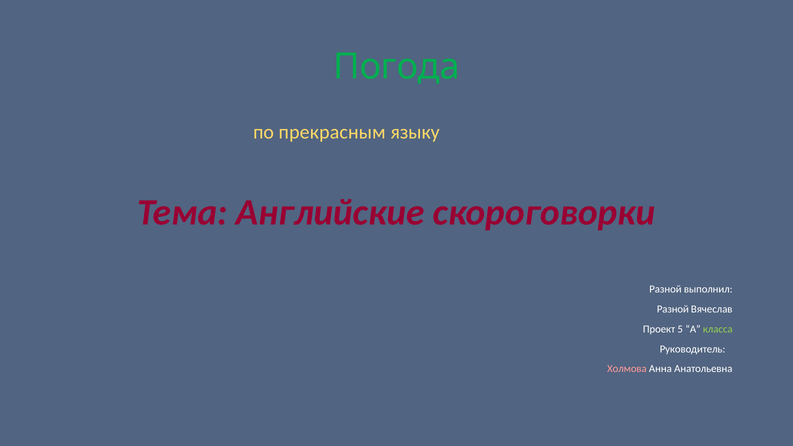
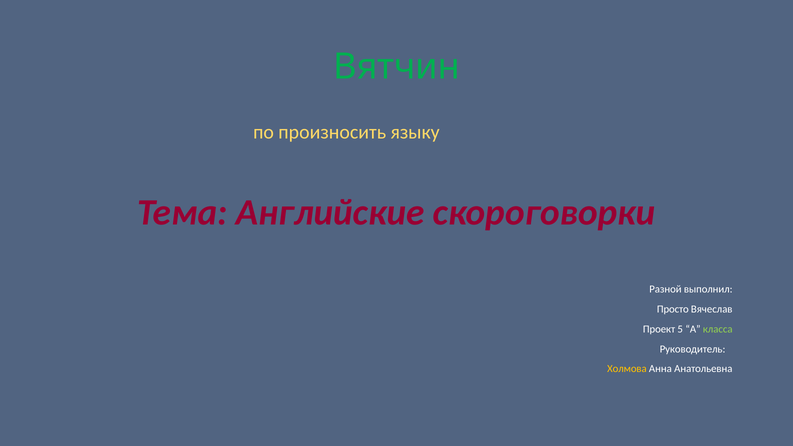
Погода: Погода -> Вятчин (397, 67)
прекрасным: прекрасным -> произносить (332, 132)
Разной: Разной -> Просто (673, 309)
Холмова colour: pink -> yellow (627, 369)
